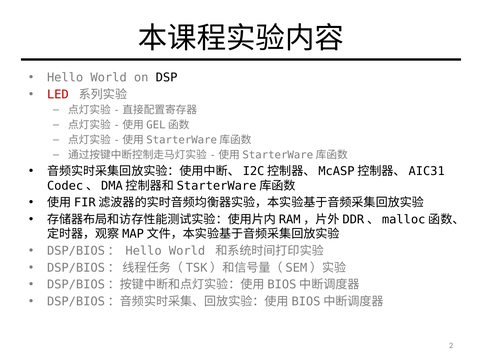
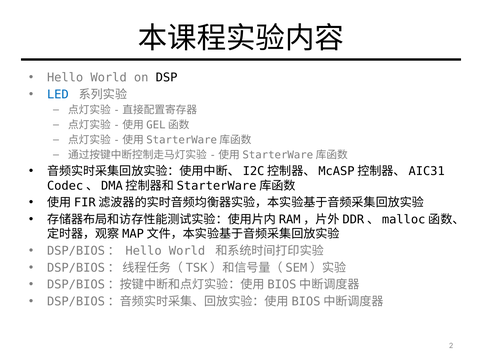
LED colour: red -> blue (58, 94)
